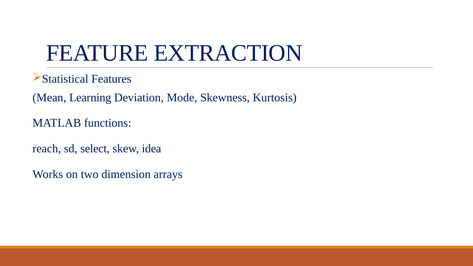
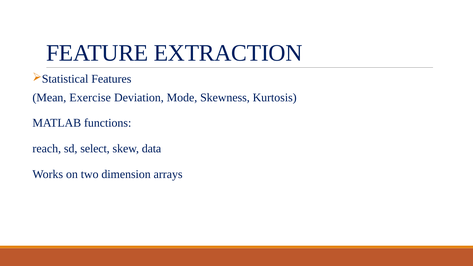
Learning: Learning -> Exercise (90, 98)
idea: idea -> data (152, 149)
